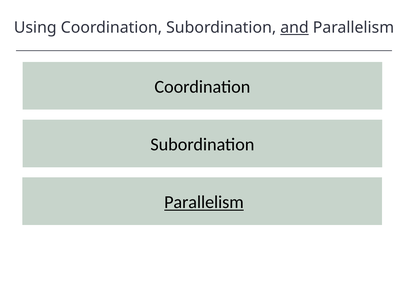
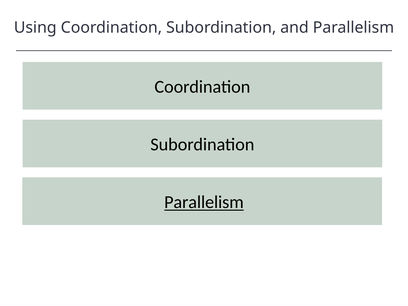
and underline: present -> none (294, 28)
